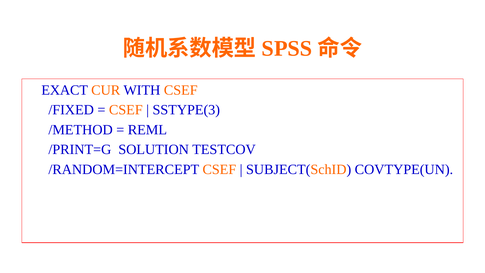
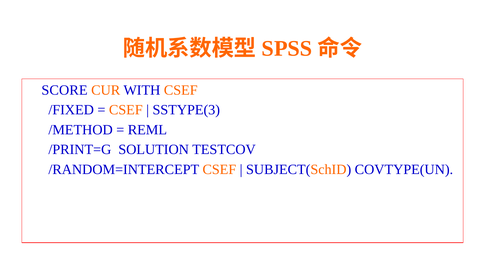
EXACT: EXACT -> SCORE (64, 90)
